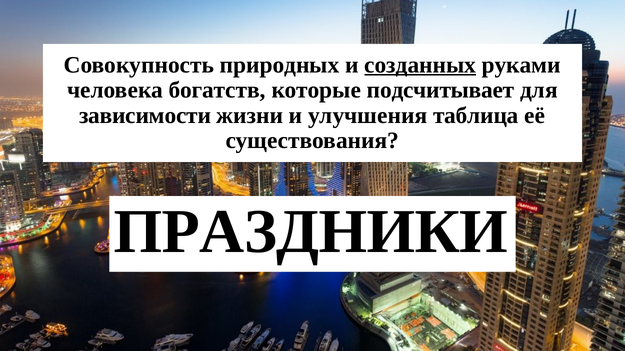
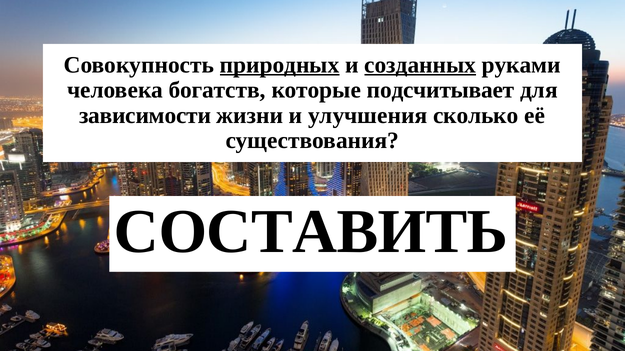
природных underline: none -> present (280, 65)
таблица: таблица -> сколько (476, 116)
ПРАЗДНИКИ: ПРАЗДНИКИ -> СОСТАВИТЬ (311, 232)
